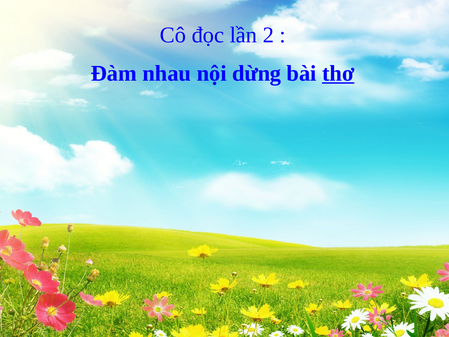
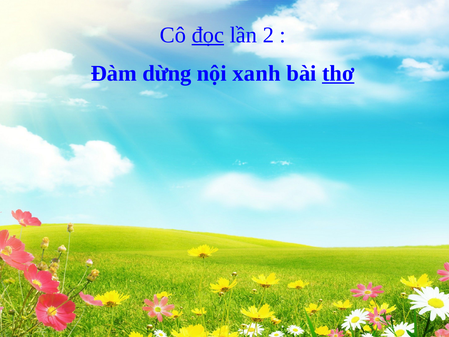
đọc underline: none -> present (208, 35)
nhau: nhau -> dừng (167, 73)
dừng: dừng -> xanh (256, 73)
